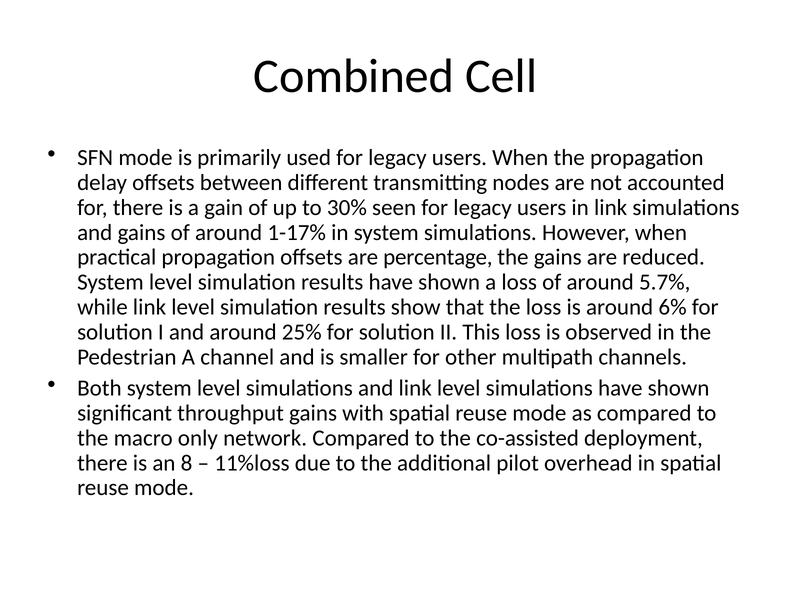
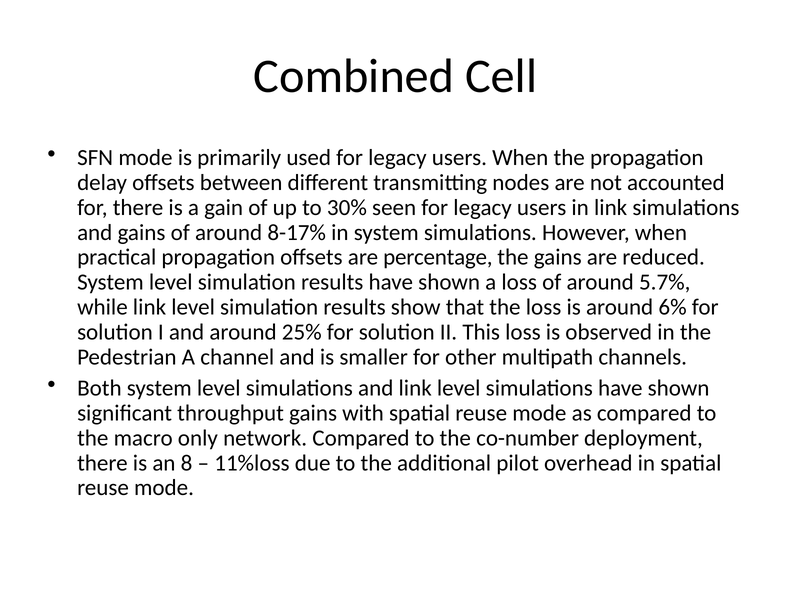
1-17%: 1-17% -> 8-17% (297, 233)
co-assisted: co-assisted -> co-number (528, 438)
